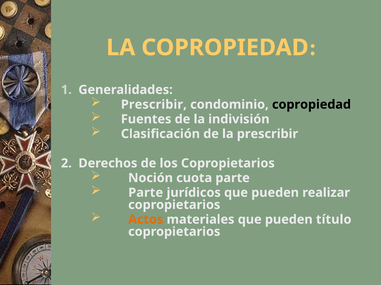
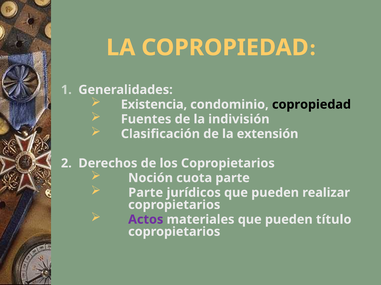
Prescribir: Prescribir -> Existencia (154, 105)
la prescribir: prescribir -> extensión (268, 134)
Actos colour: orange -> purple (146, 220)
